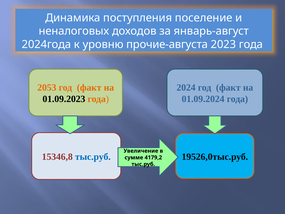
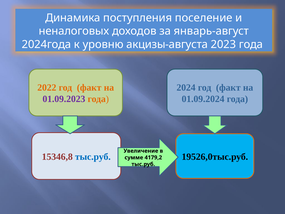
прочие-августа: прочие-августа -> акцизы-августа (167, 44)
2053: 2053 -> 2022 (47, 87)
01.09.2023 colour: black -> purple (64, 99)
